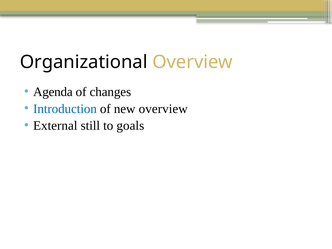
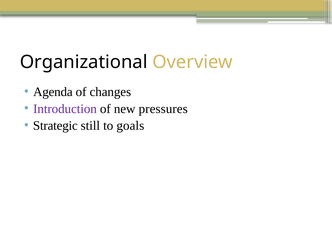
Introduction colour: blue -> purple (65, 109)
new overview: overview -> pressures (163, 109)
External: External -> Strategic (55, 126)
